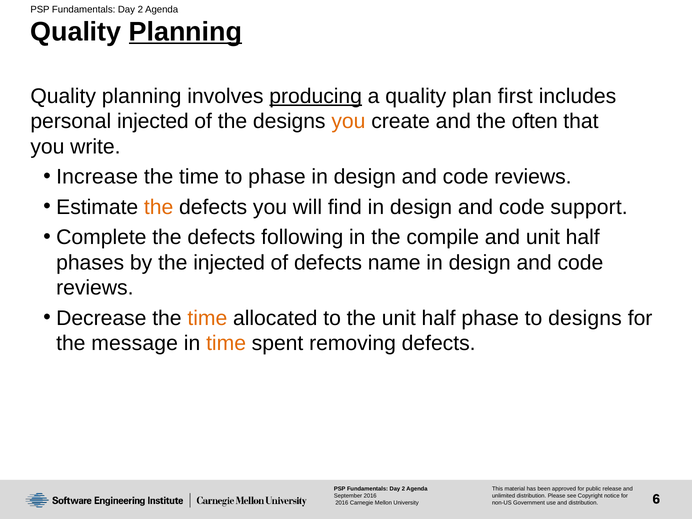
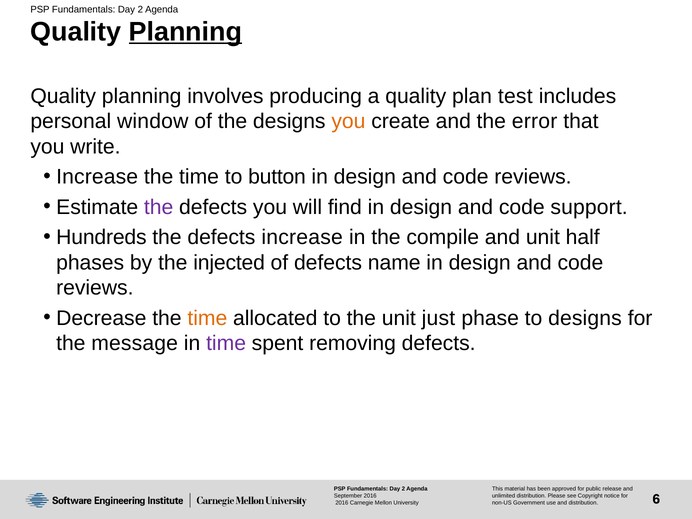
producing underline: present -> none (316, 96)
first: first -> test (515, 96)
personal injected: injected -> window (153, 121)
often: often -> error (535, 121)
to phase: phase -> button (277, 177)
the colour: orange -> purple (159, 207)
Complete: Complete -> Hundreds (101, 237)
defects following: following -> increase (302, 237)
the unit half: half -> just (438, 318)
time colour: orange -> purple (226, 343)
